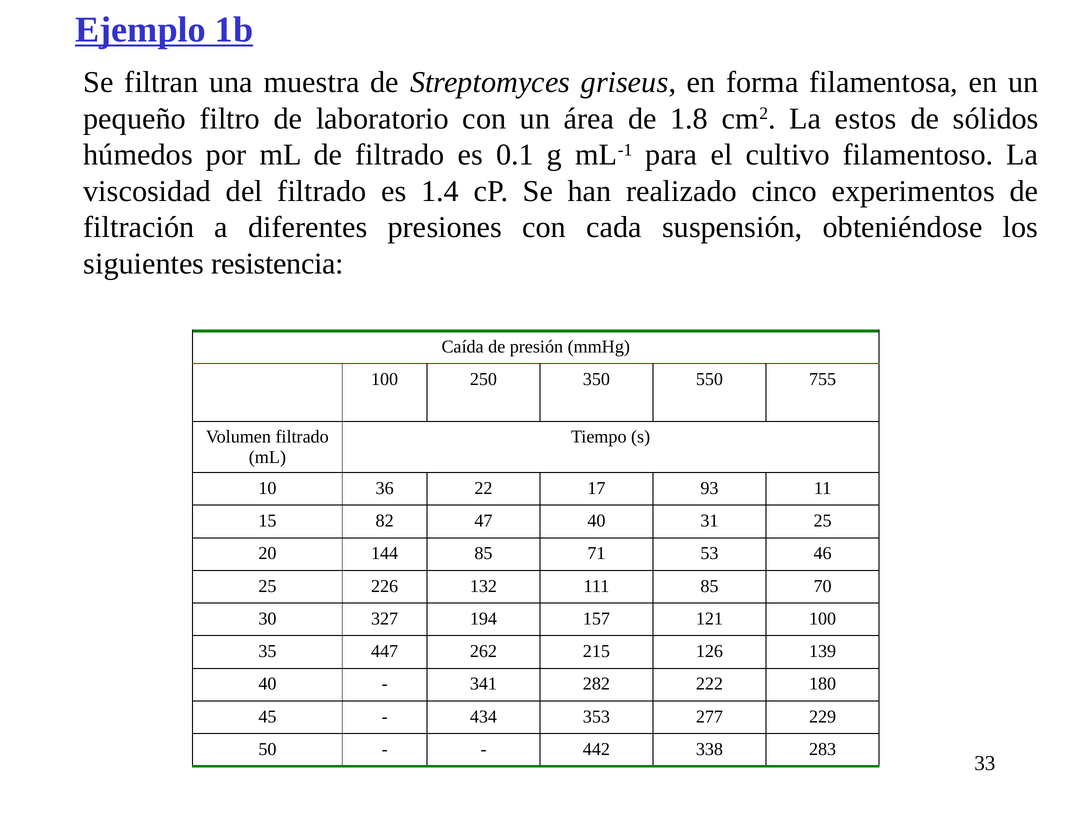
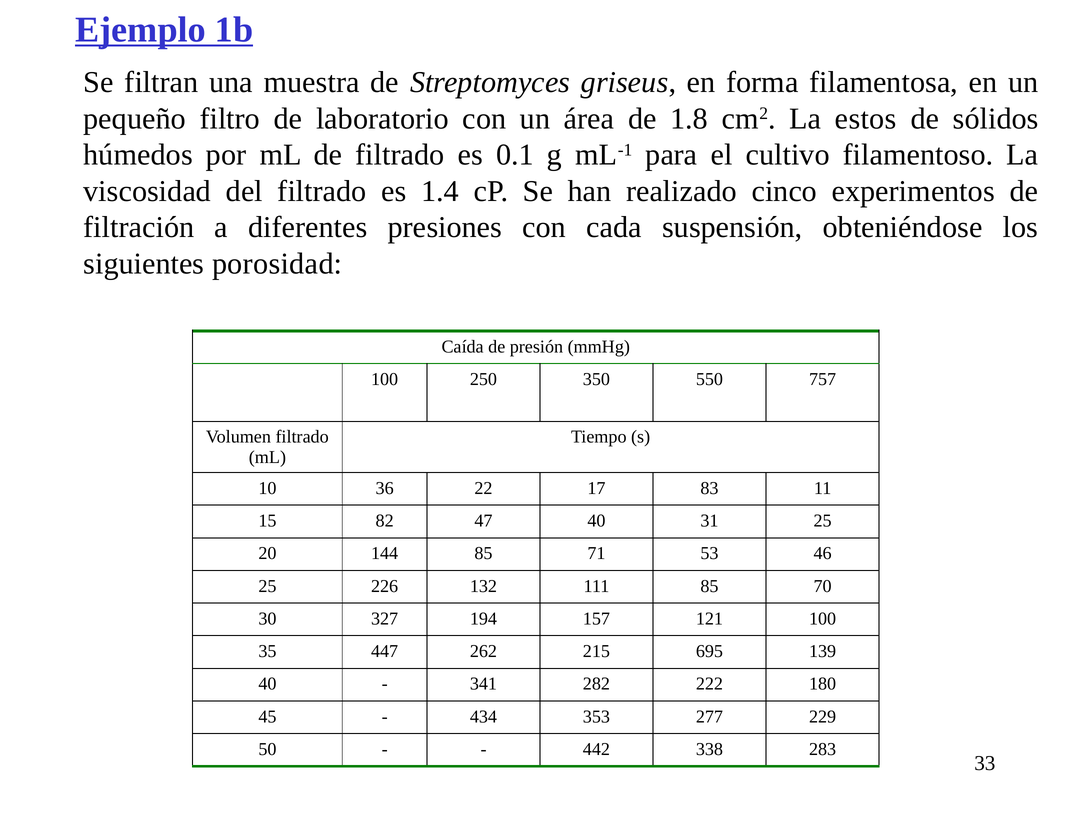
resistencia: resistencia -> porosidad (277, 264)
755: 755 -> 757 (823, 379)
93: 93 -> 83 (709, 488)
126: 126 -> 695 (709, 651)
